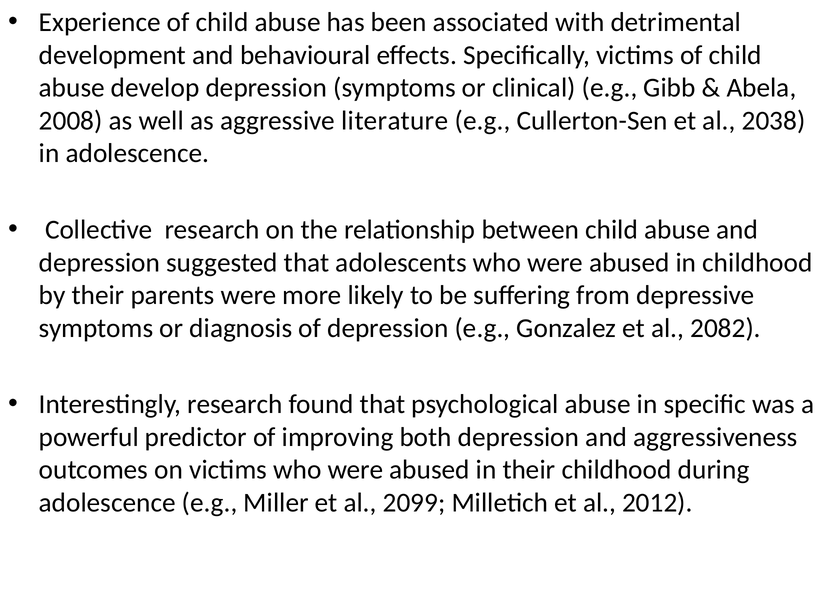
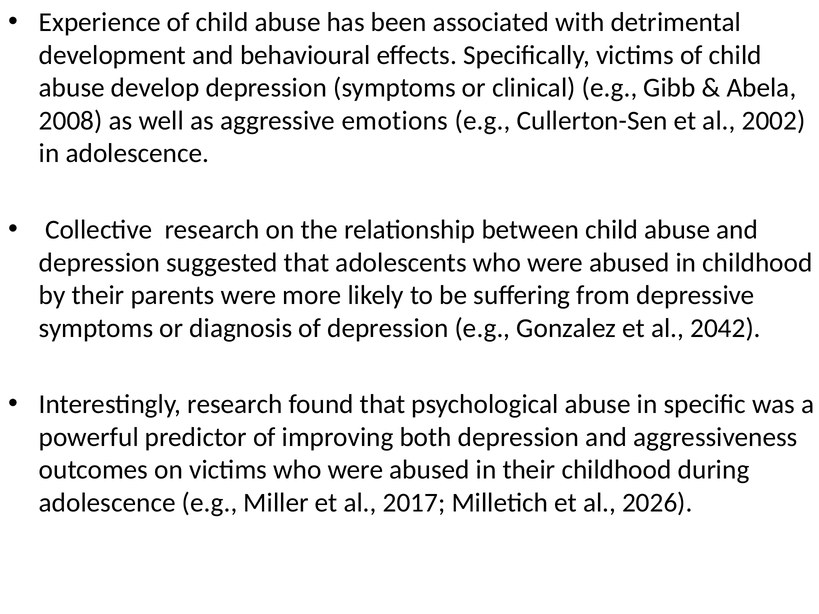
literature: literature -> emotions (395, 121)
2038: 2038 -> 2002 (774, 121)
2082: 2082 -> 2042 (726, 328)
2099: 2099 -> 2017 (414, 503)
2012: 2012 -> 2026 (657, 503)
